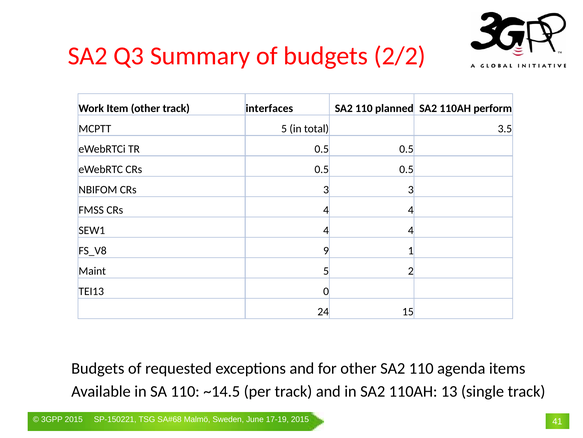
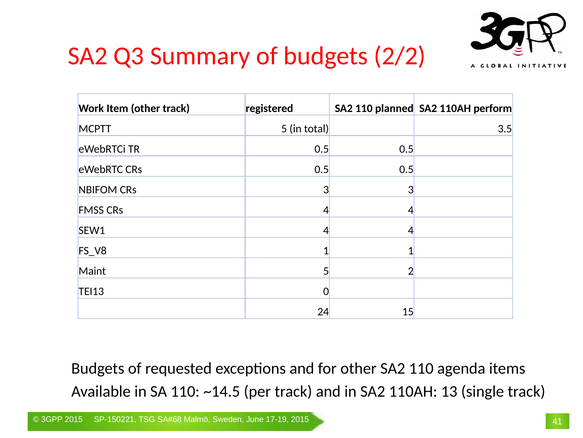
interfaces: interfaces -> registered (269, 108)
9: 9 -> 1 (326, 250)
